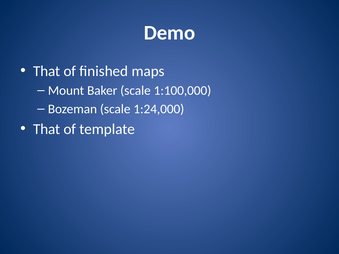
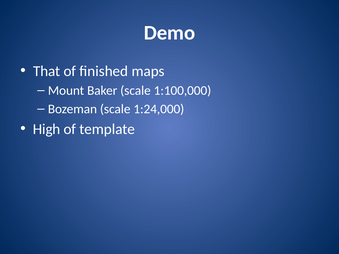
That: That -> High (47, 129)
